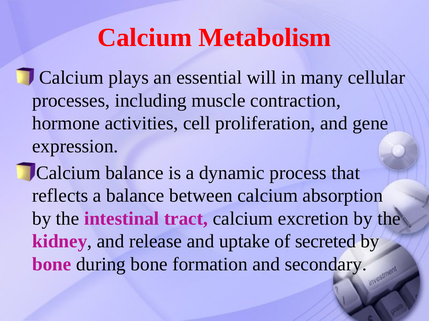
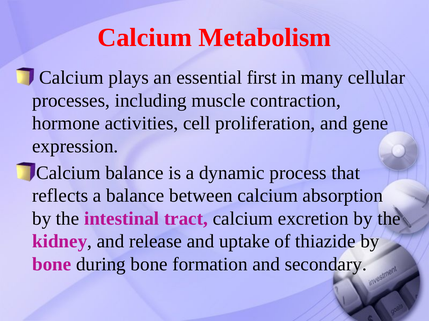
will: will -> first (262, 78)
secreted: secreted -> thiazide (325, 242)
